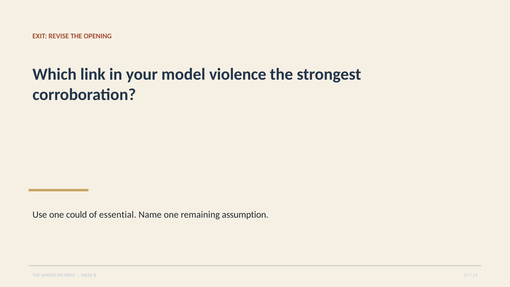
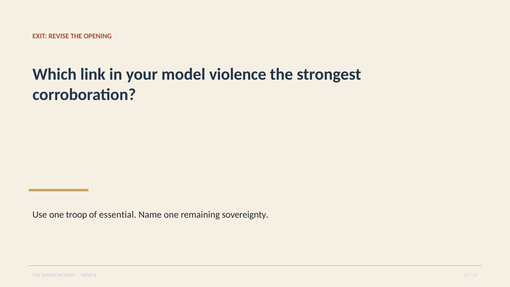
could: could -> troop (77, 215)
assumption: assumption -> sovereignty (245, 215)
